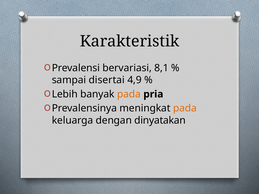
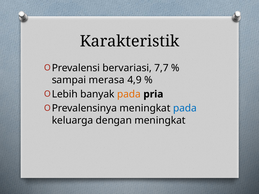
8,1: 8,1 -> 7,7 (161, 68)
disertai: disertai -> merasa (107, 80)
pada colour: orange -> blue (185, 108)
dengan dinyatakan: dinyatakan -> meningkat (160, 120)
